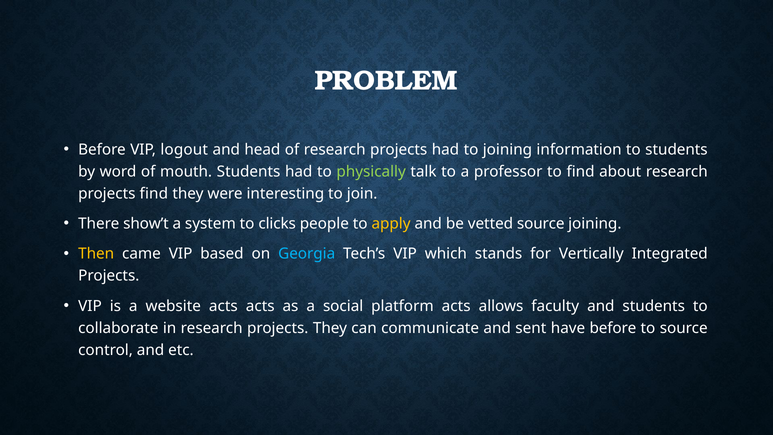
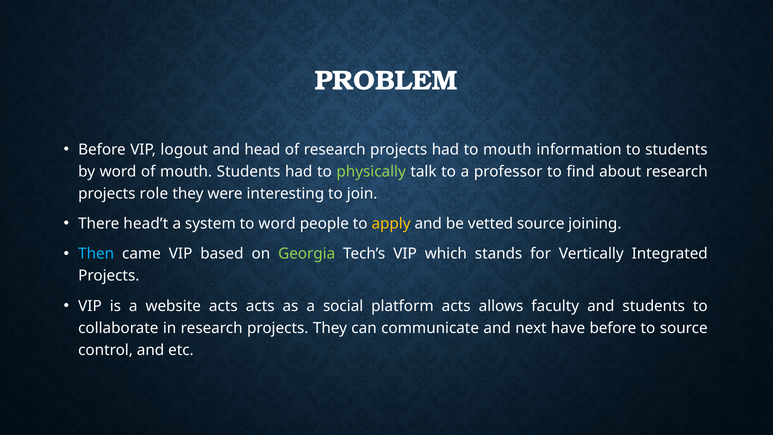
to joining: joining -> mouth (507, 150)
projects find: find -> role (154, 194)
show’t: show’t -> head’t (146, 224)
to clicks: clicks -> word (277, 224)
Then colour: yellow -> light blue (96, 254)
Georgia colour: light blue -> light green (307, 254)
sent: sent -> next (531, 328)
